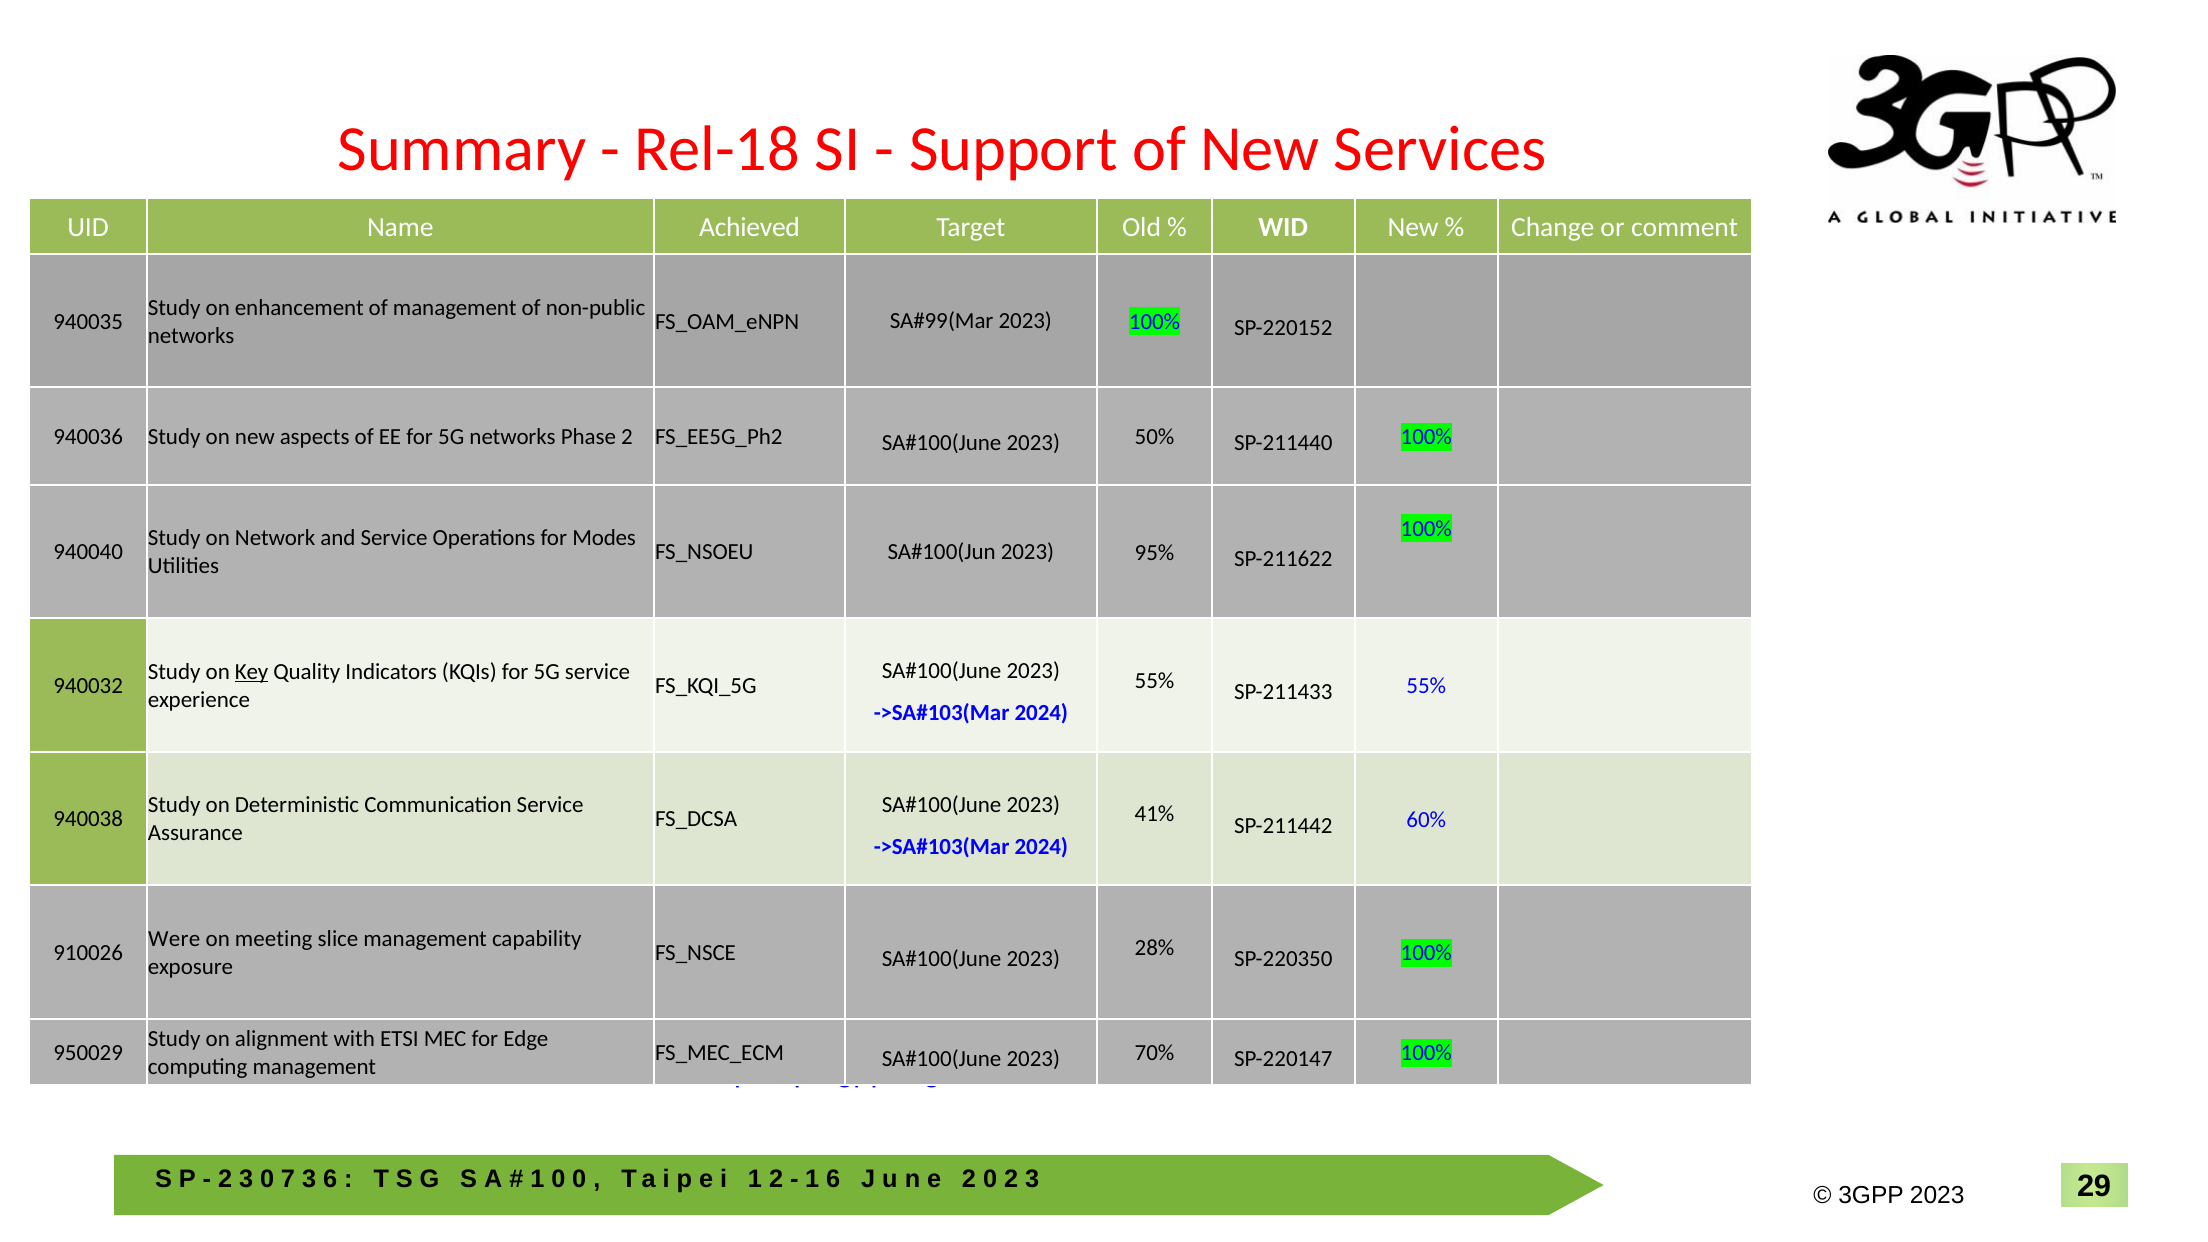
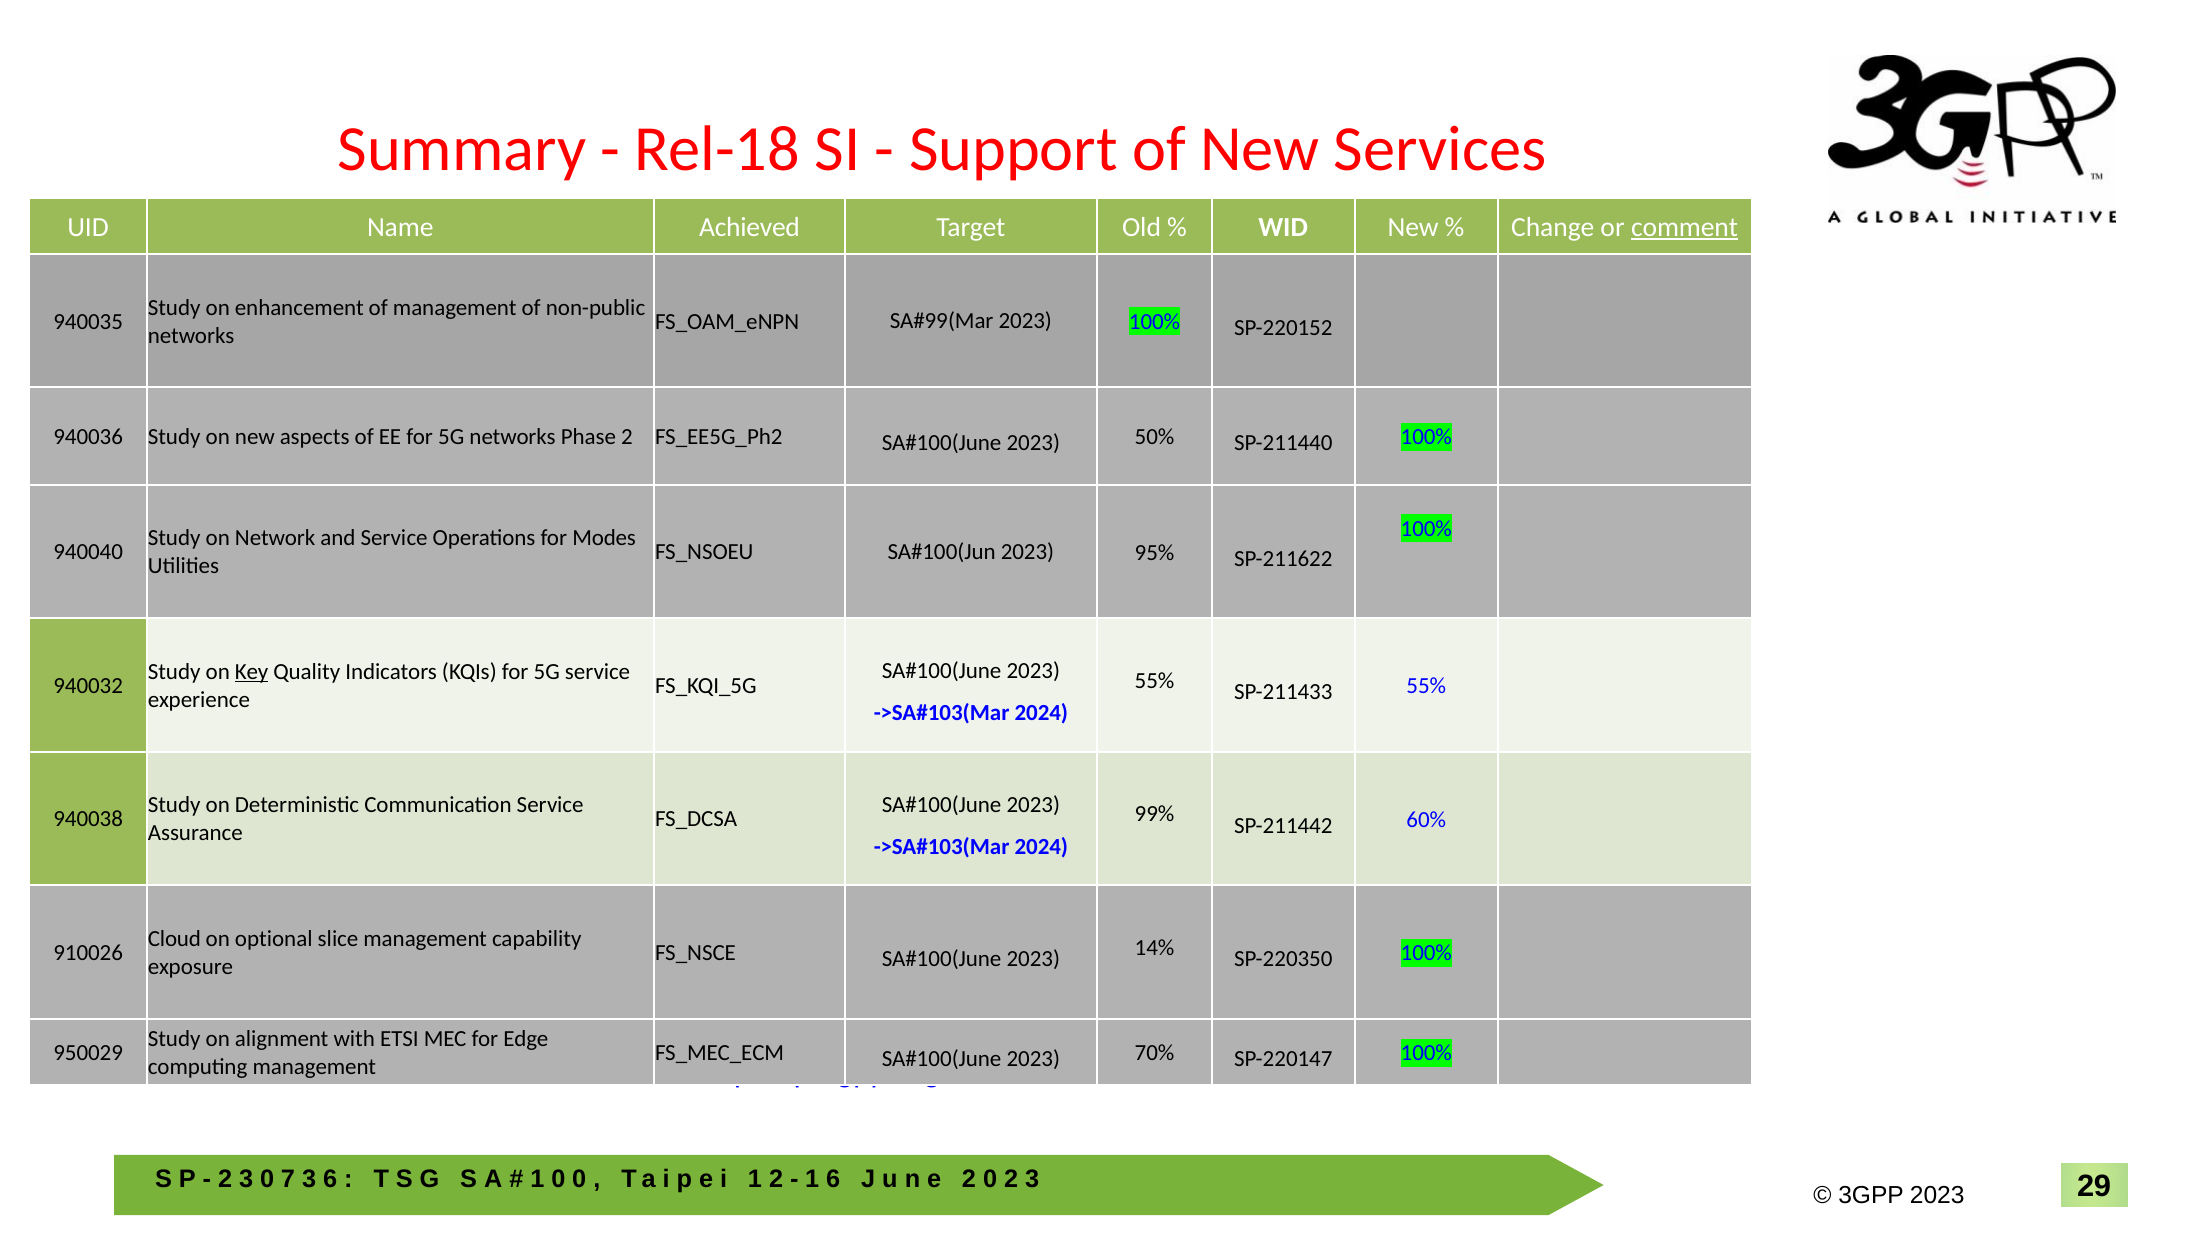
comment underline: none -> present (1685, 227)
41%: 41% -> 99% (1155, 814)
Were: Were -> Cloud (174, 939)
meeting: meeting -> optional (274, 939)
28%: 28% -> 14% (1155, 948)
